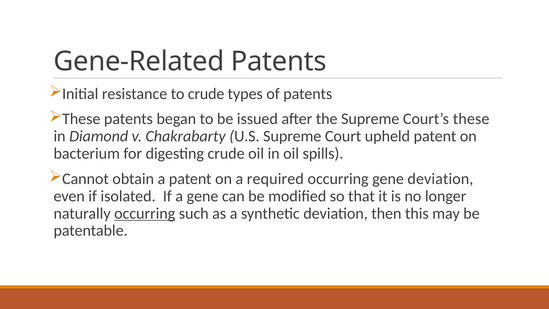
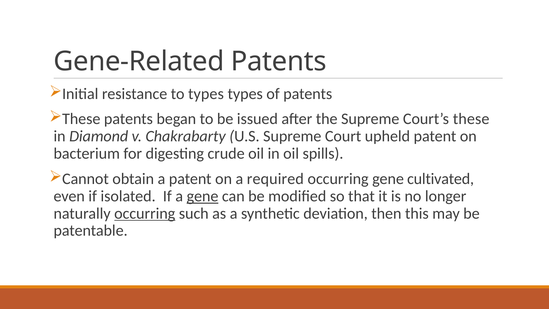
to crude: crude -> types (206, 94)
gene deviation: deviation -> cultivated (441, 179)
gene underline: none -> present (203, 196)
